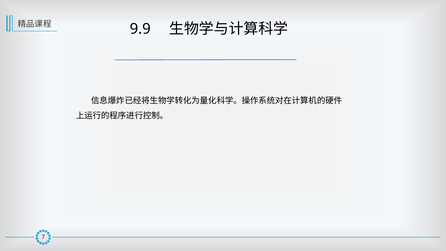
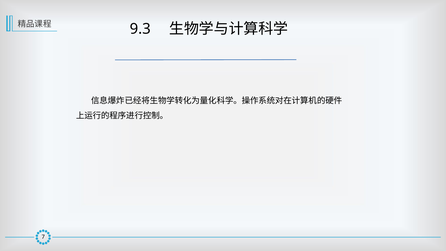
9.9: 9.9 -> 9.3 (140, 29)
